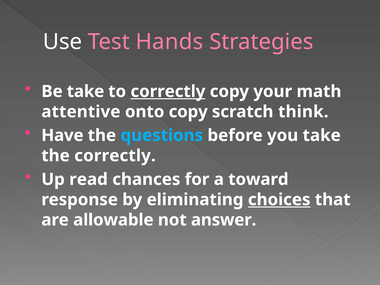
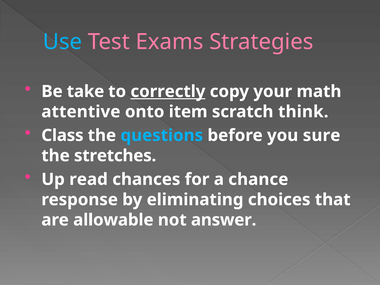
Use colour: white -> light blue (63, 42)
Hands: Hands -> Exams (170, 42)
onto copy: copy -> item (188, 112)
Have: Have -> Class (62, 135)
you take: take -> sure (322, 135)
the correctly: correctly -> stretches (115, 156)
toward: toward -> chance (258, 179)
choices underline: present -> none (279, 200)
